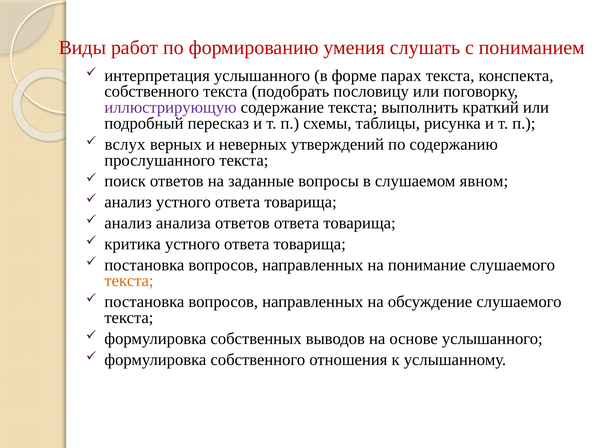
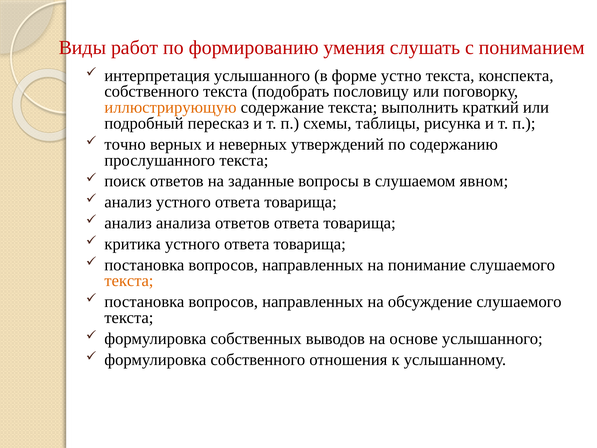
парах: парах -> устно (401, 75)
иллюстрирующую colour: purple -> orange (170, 107)
вслух: вслух -> точно (125, 144)
